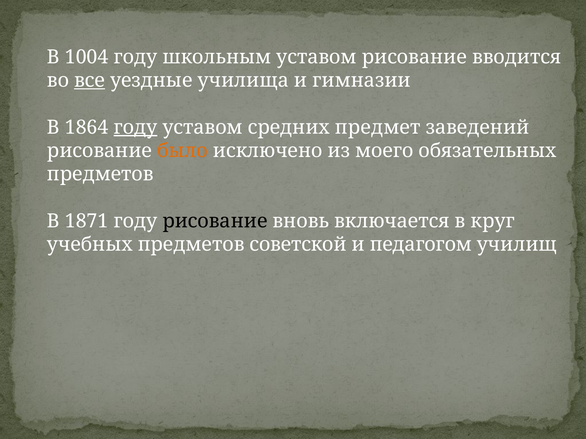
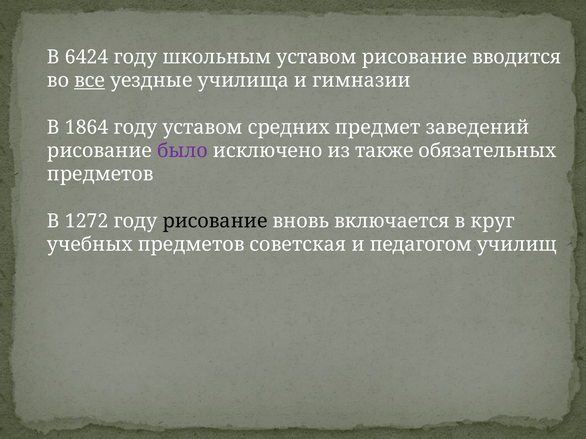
1004: 1004 -> 6424 (87, 57)
году underline: present -> none (135, 127)
было colour: orange -> purple (182, 151)
моего: моего -> также (384, 151)
1871: 1871 -> 1272 (87, 221)
советской: советской -> советская (298, 245)
